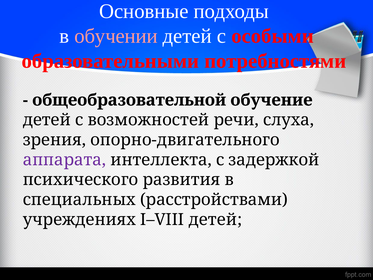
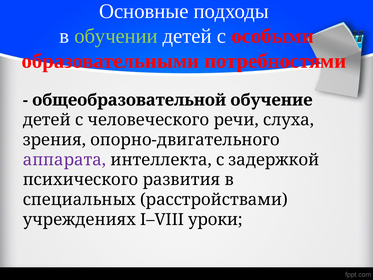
обучении colour: pink -> light green (116, 36)
возможностей: возможностей -> человеческого (148, 120)
I–VIII детей: детей -> уроки (215, 219)
